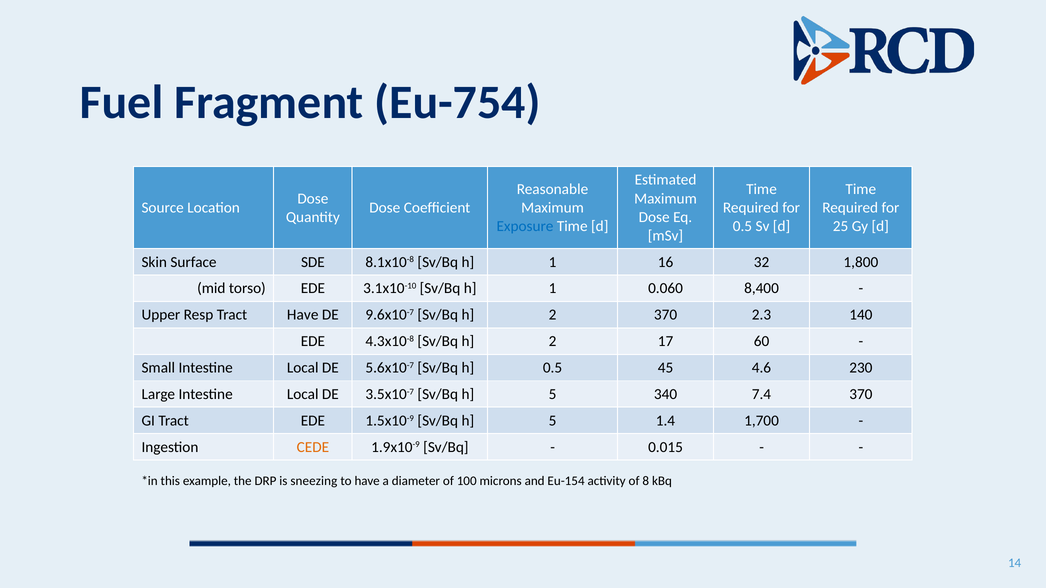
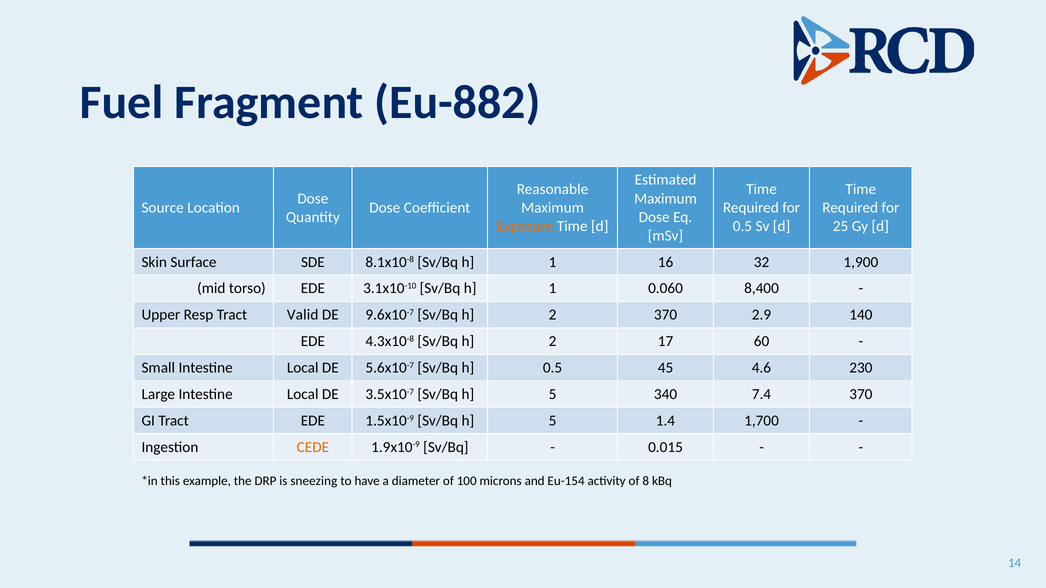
Eu-754: Eu-754 -> Eu-882 (457, 102)
Exposure colour: blue -> orange (525, 226)
1,800: 1,800 -> 1,900 (861, 262)
Tract Have: Have -> Valid (303, 315)
2.3: 2.3 -> 2.9 (761, 315)
